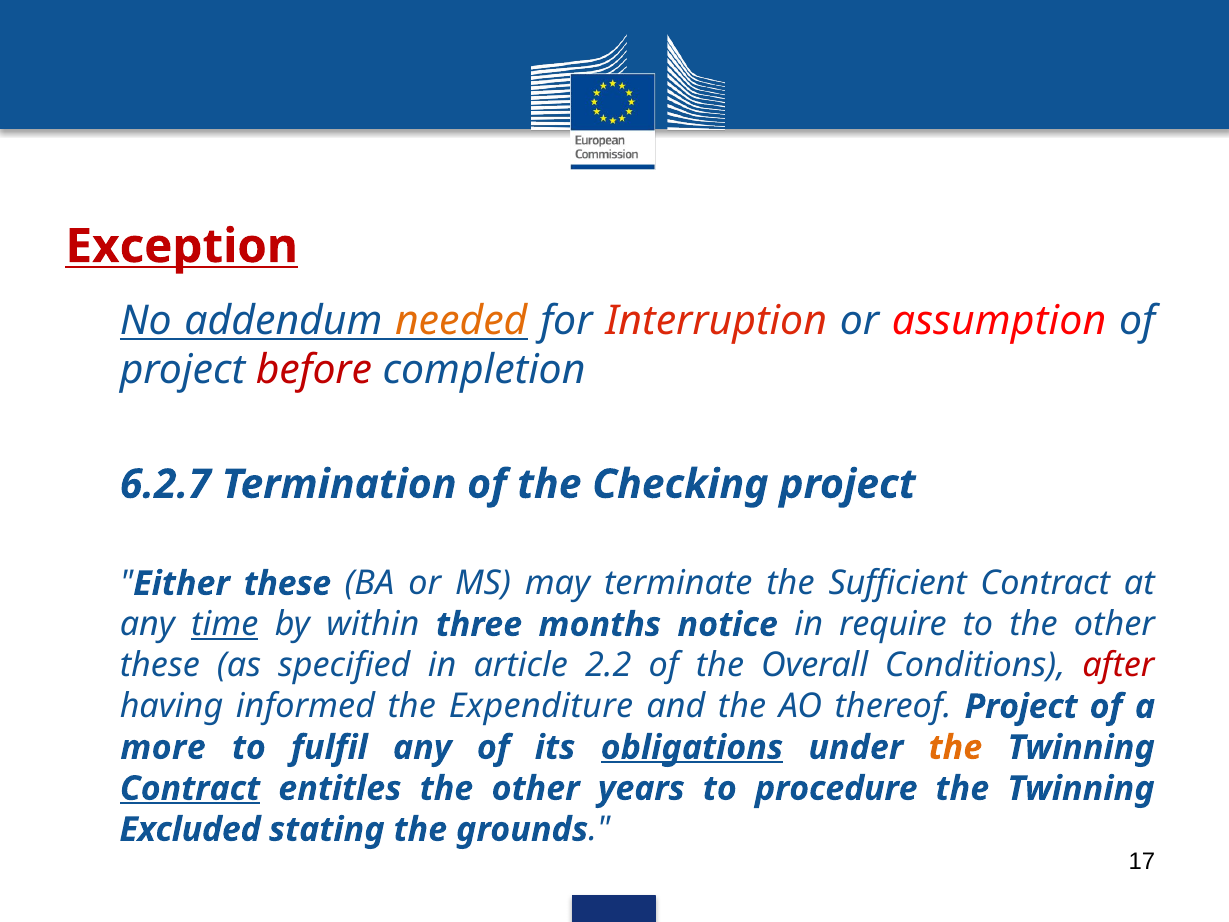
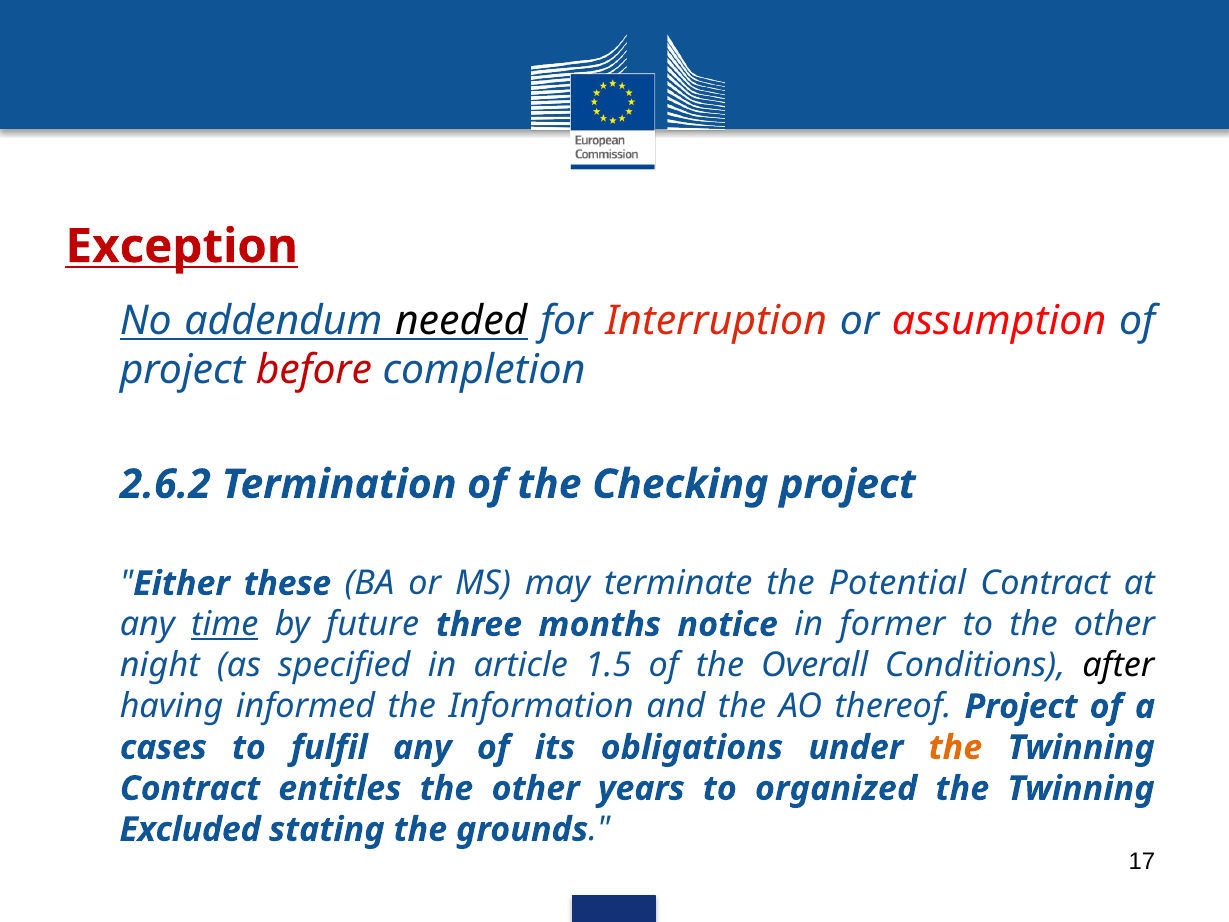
needed colour: orange -> black (461, 320)
6.2.7: 6.2.7 -> 2.6.2 (165, 484)
Sufficient: Sufficient -> Potential (897, 583)
within: within -> future (373, 624)
require: require -> former (893, 624)
these: these -> night (160, 665)
2.2: 2.2 -> 1.5 (608, 665)
after colour: red -> black (1118, 665)
Expenditure: Expenditure -> Information (541, 706)
more: more -> cases (163, 747)
obligations underline: present -> none (692, 747)
Contract underline: present -> none (190, 788)
procedure: procedure -> organized (836, 788)
